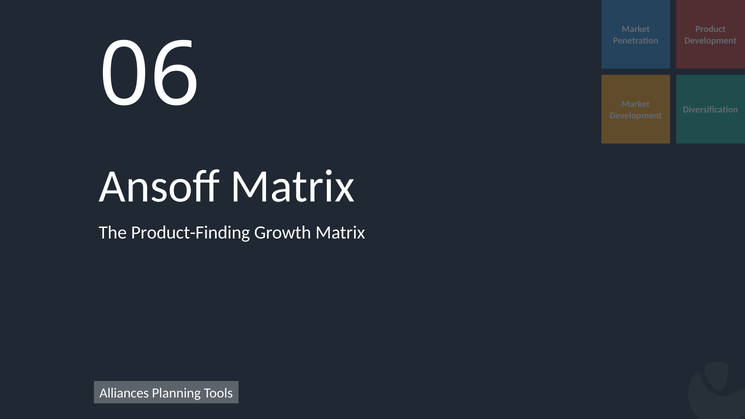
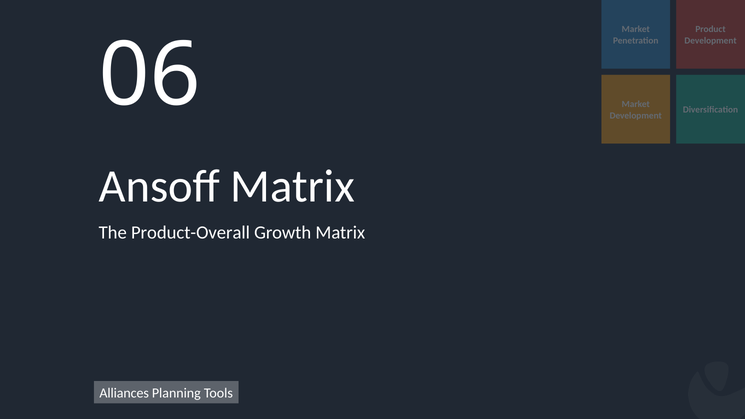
Product-Finding: Product-Finding -> Product-Overall (191, 233)
